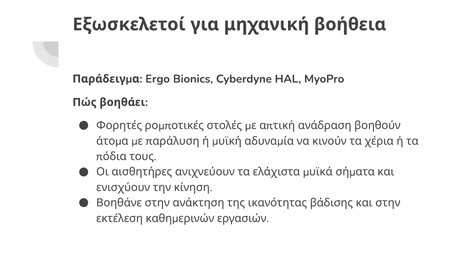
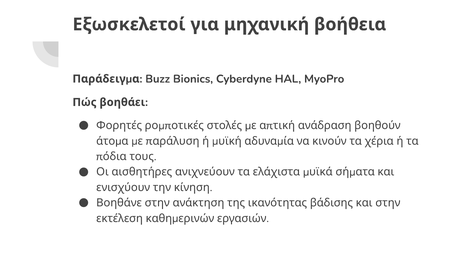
Ergo: Ergo -> Buzz (158, 79)
